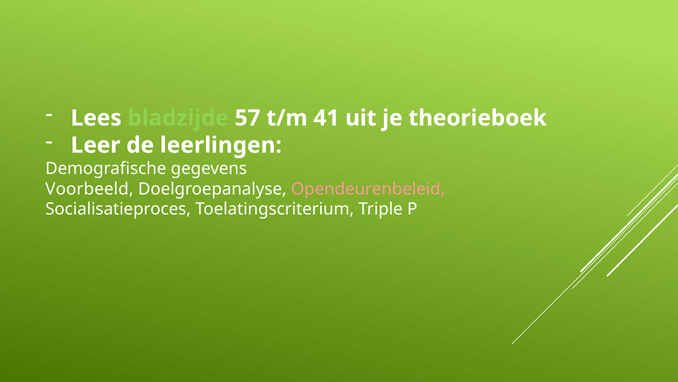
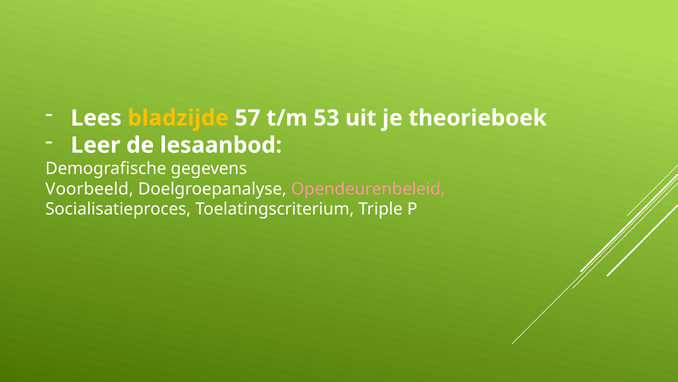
bladzijde colour: light green -> yellow (178, 118)
41: 41 -> 53 (326, 118)
leerlingen: leerlingen -> lesaanbod (221, 145)
